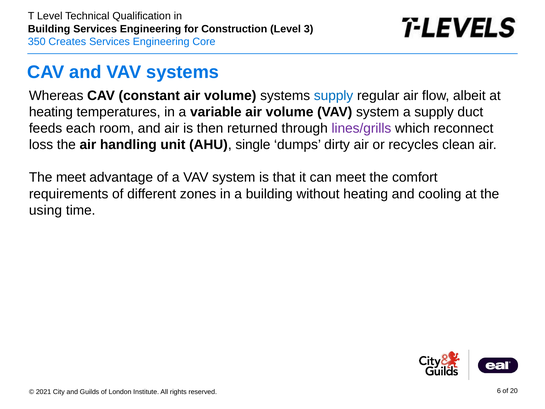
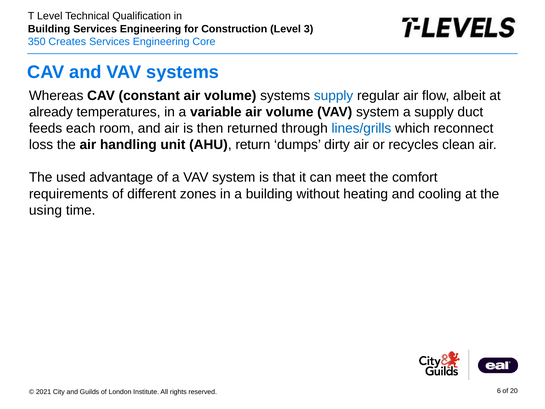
heating: heating -> already (51, 112)
lines/grills colour: purple -> blue (361, 128)
single: single -> return (253, 145)
The meet: meet -> used (71, 177)
